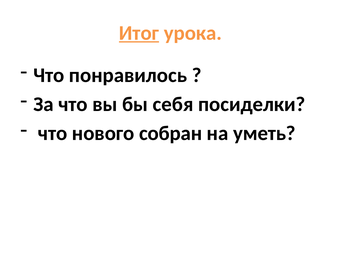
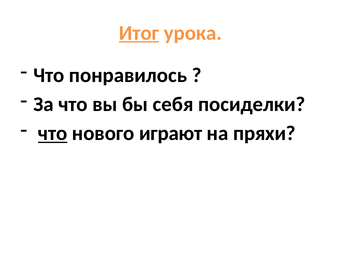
что underline: none -> present (53, 134)
собран: собран -> играют (171, 134)
уметь: уметь -> пряхи (264, 134)
